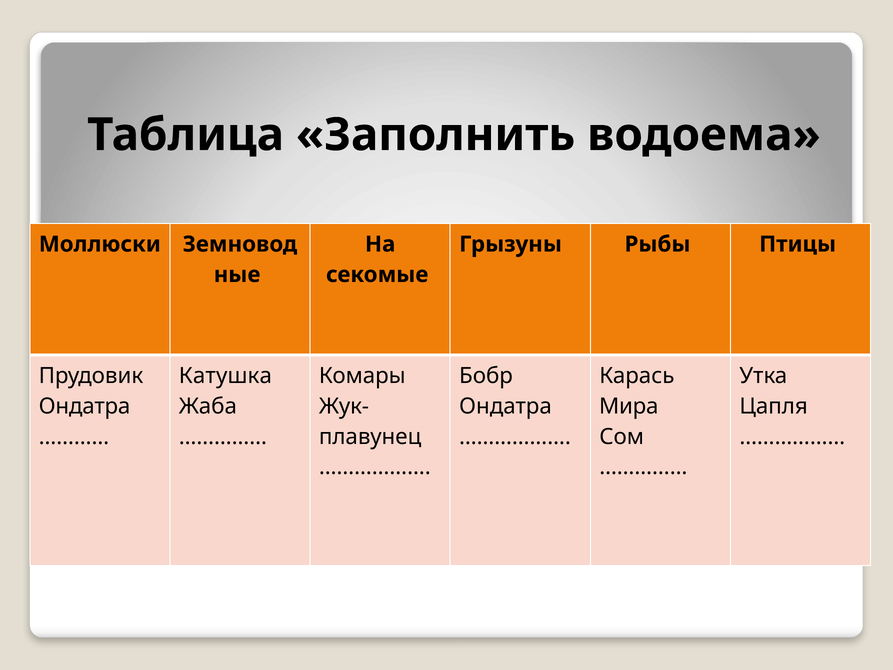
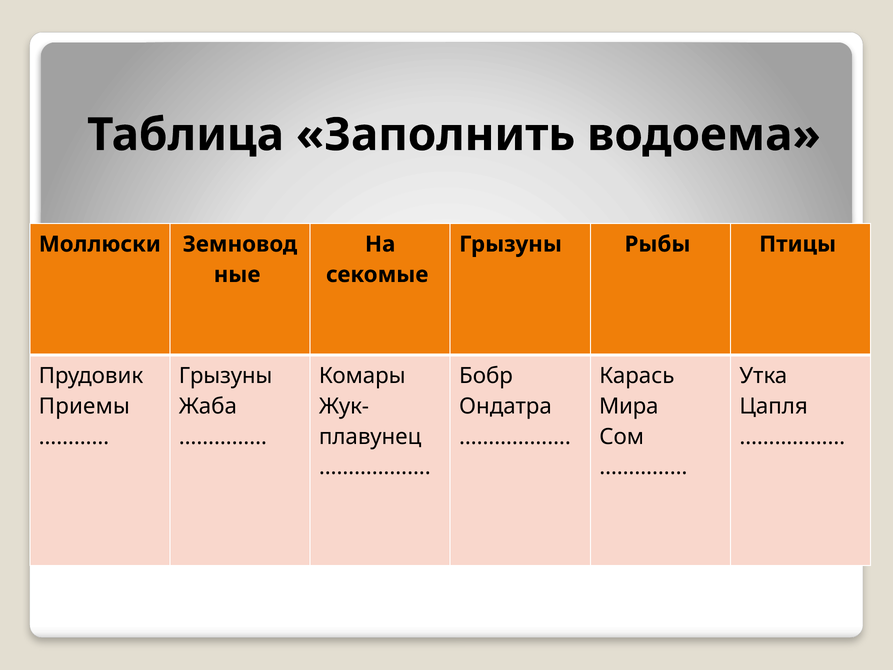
Катушка: Катушка -> Грызуны (226, 376)
Ондатра: Ондатра -> Приемы (84, 406)
